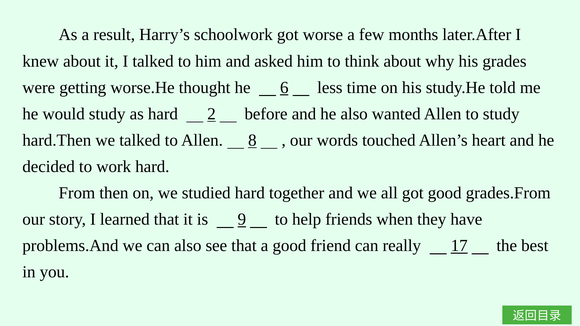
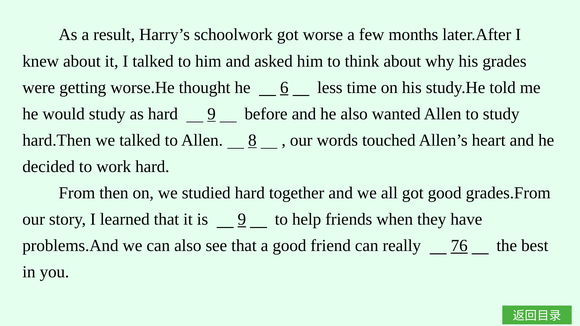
hard 2: 2 -> 9 (212, 114)
17: 17 -> 76 (459, 246)
